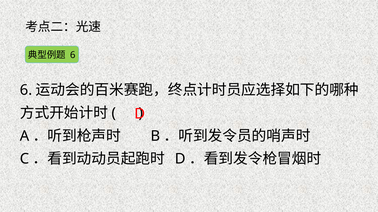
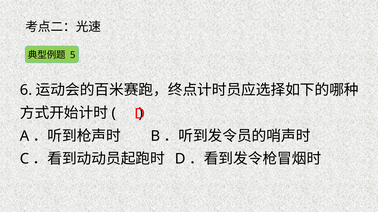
6: 6 -> 5 (73, 55)
